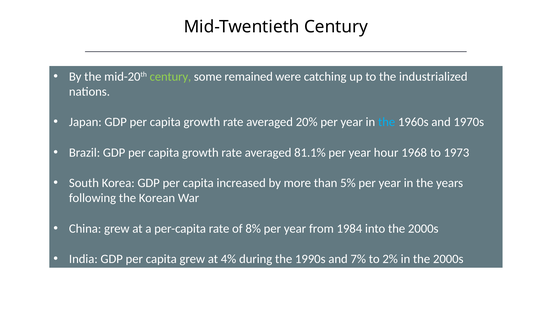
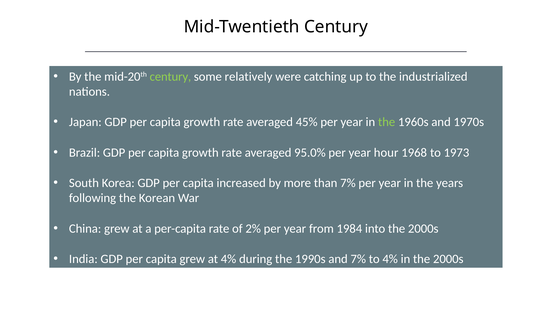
remained: remained -> relatively (249, 76)
20%: 20% -> 45% (307, 122)
the colour: light blue -> light green (387, 122)
81.1%: 81.1% -> 95.0% (310, 152)
than 5%: 5% -> 7% (348, 183)
8%: 8% -> 2% (253, 228)
to 2%: 2% -> 4% (390, 259)
